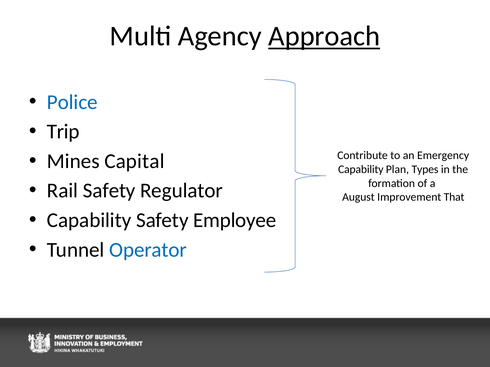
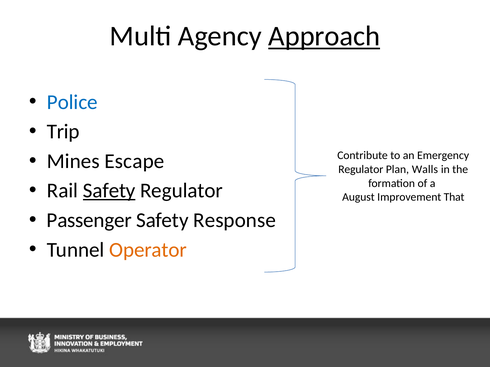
Capital: Capital -> Escape (134, 161)
Capability: Capability -> Regulator (361, 170)
Types: Types -> Walls (425, 170)
Safety underline: none -> present (109, 191)
Capability: Capability -> Passenger (89, 221)
Employee: Employee -> Response (235, 221)
Operator colour: blue -> orange (148, 250)
